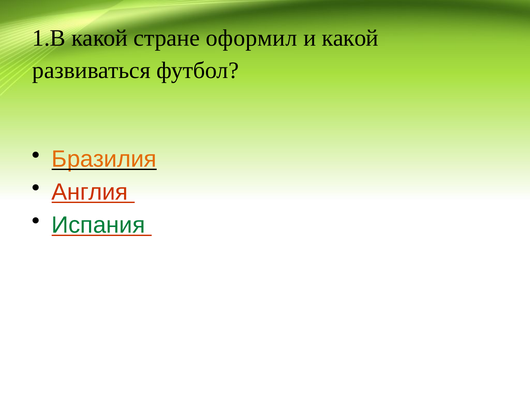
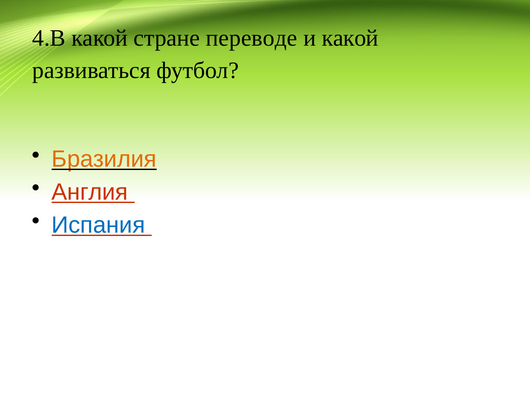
1.В: 1.В -> 4.В (49, 38)
оформил: оформил -> переводе (252, 38)
Испания colour: green -> blue (98, 225)
